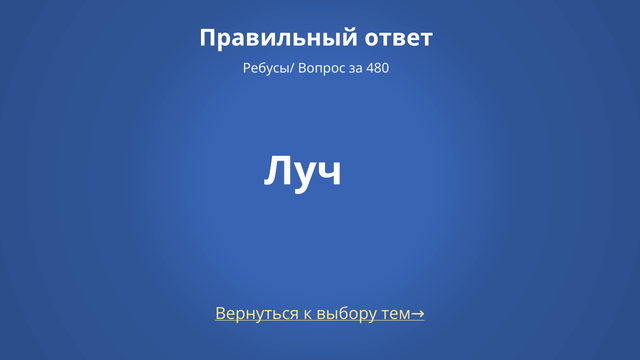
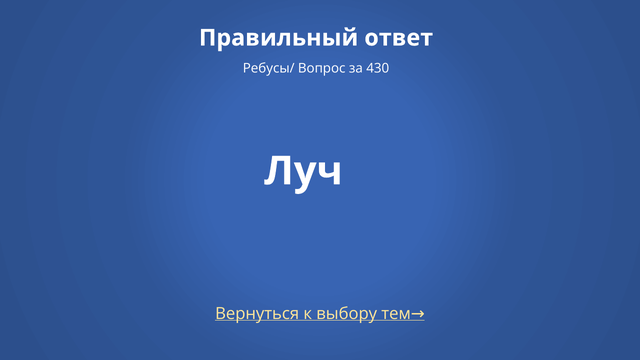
480: 480 -> 430 (378, 69)
